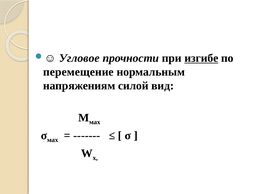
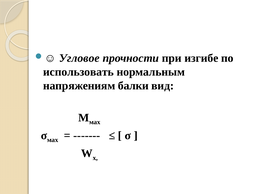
изгибе underline: present -> none (201, 58)
перемещение: перемещение -> использовать (78, 72)
силой: силой -> балки (133, 86)
